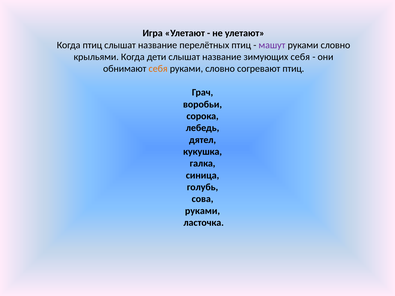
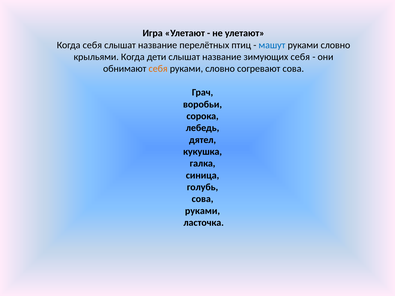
Когда птиц: птиц -> себя (92, 45)
машут colour: purple -> blue (272, 45)
согревают птиц: птиц -> сова (293, 69)
